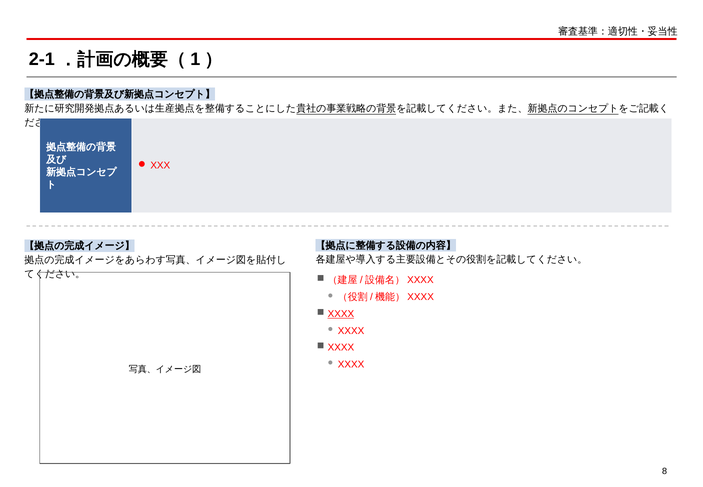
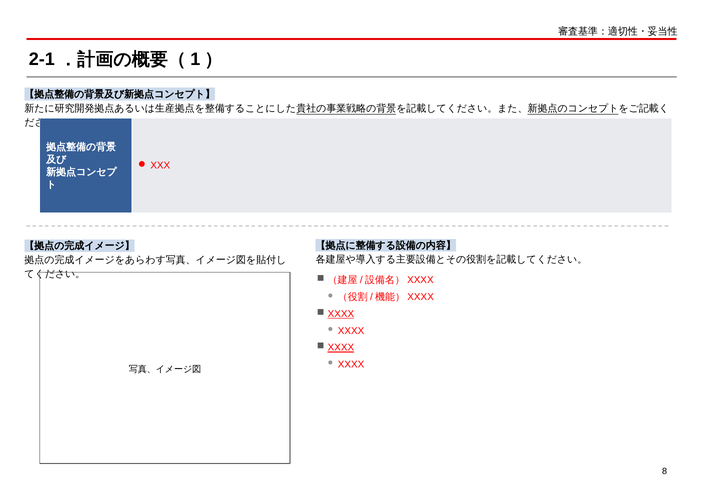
XXXX underline: none -> present (341, 347)
